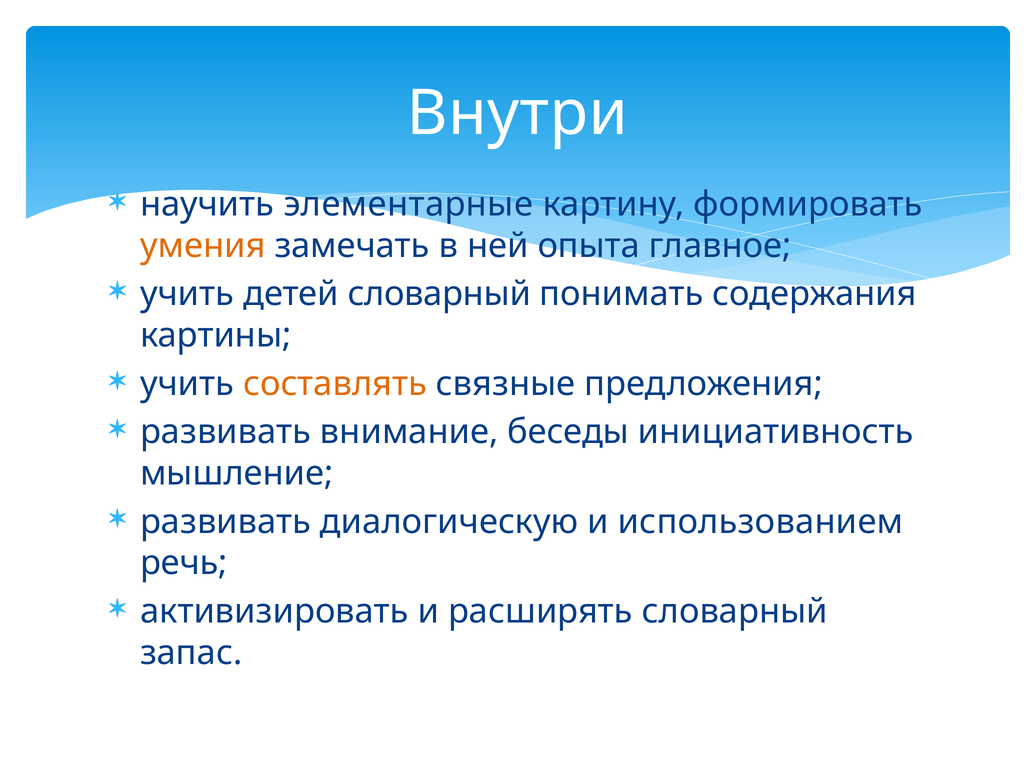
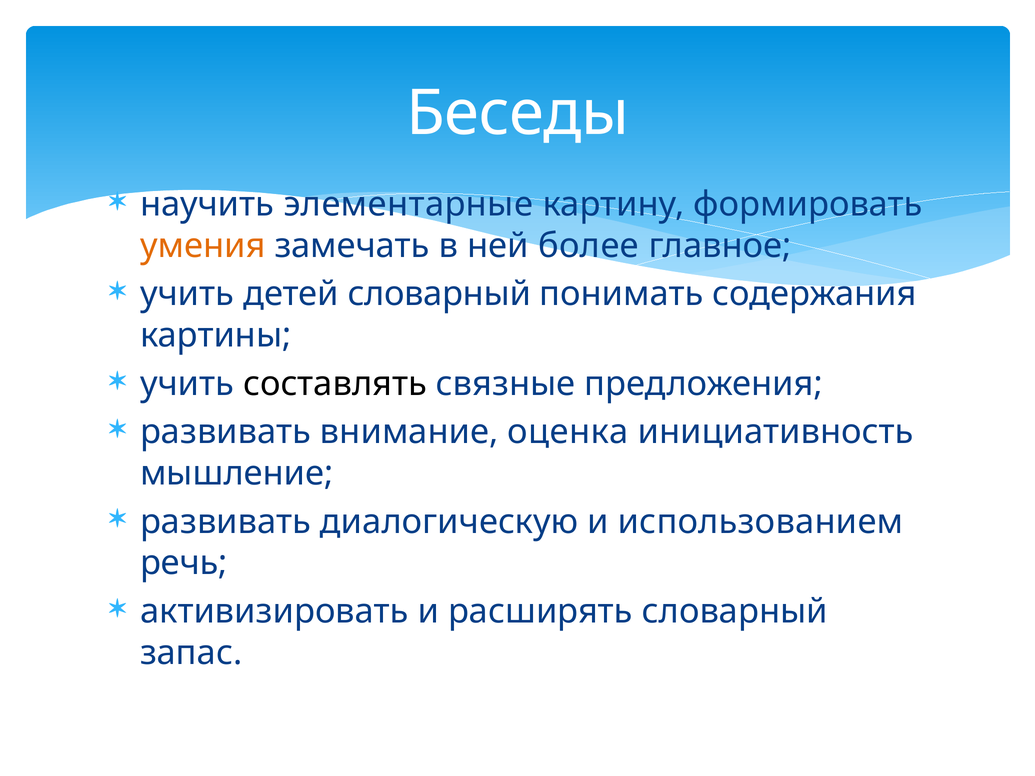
Внутри: Внутри -> Беседы (518, 114)
опыта: опыта -> более (589, 246)
составлять colour: orange -> black (335, 384)
беседы: беседы -> оценка (568, 432)
